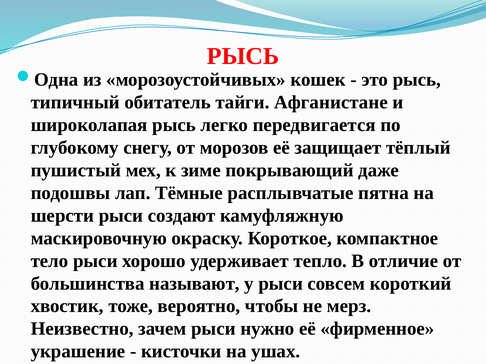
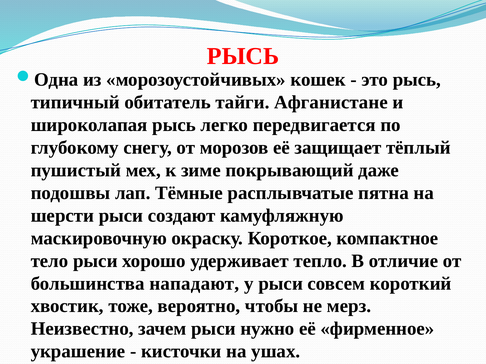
называют: называют -> нападают (194, 284)
